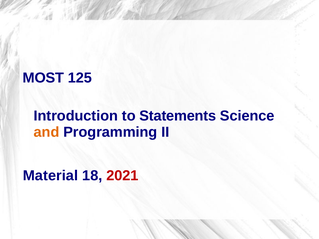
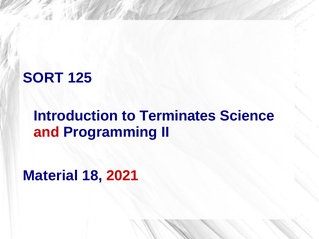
MOST: MOST -> SORT (43, 78)
Statements: Statements -> Terminates (178, 116)
and colour: orange -> red (47, 132)
